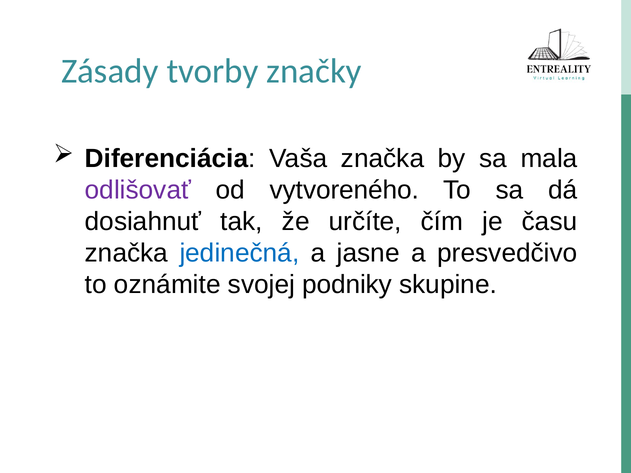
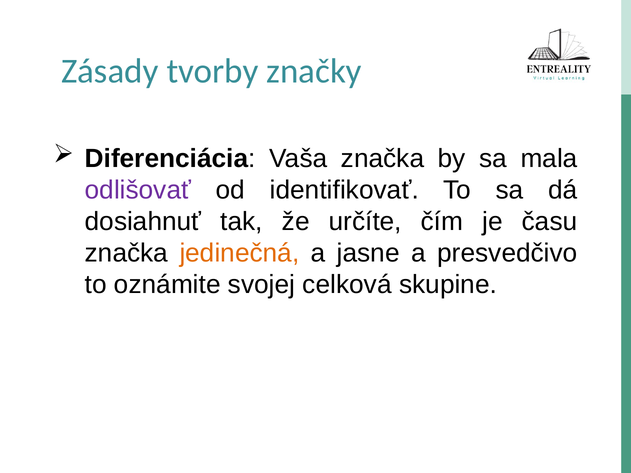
vytvoreného: vytvoreného -> identifikovať (344, 190)
jedinečná colour: blue -> orange (239, 253)
podniky: podniky -> celková (347, 285)
